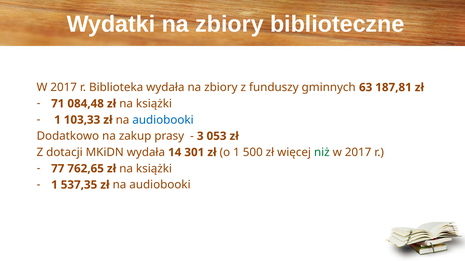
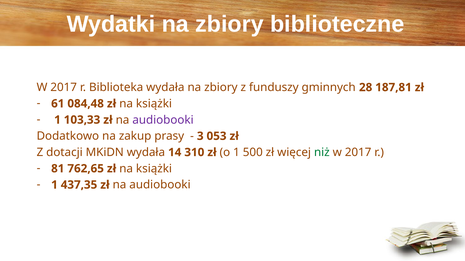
63: 63 -> 28 (366, 88)
71: 71 -> 61 (58, 104)
audiobooki colour: blue -> purple (163, 120)
301: 301 -> 310 (194, 153)
77: 77 -> 81 (58, 169)
537,35: 537,35 -> 437,35 (79, 185)
